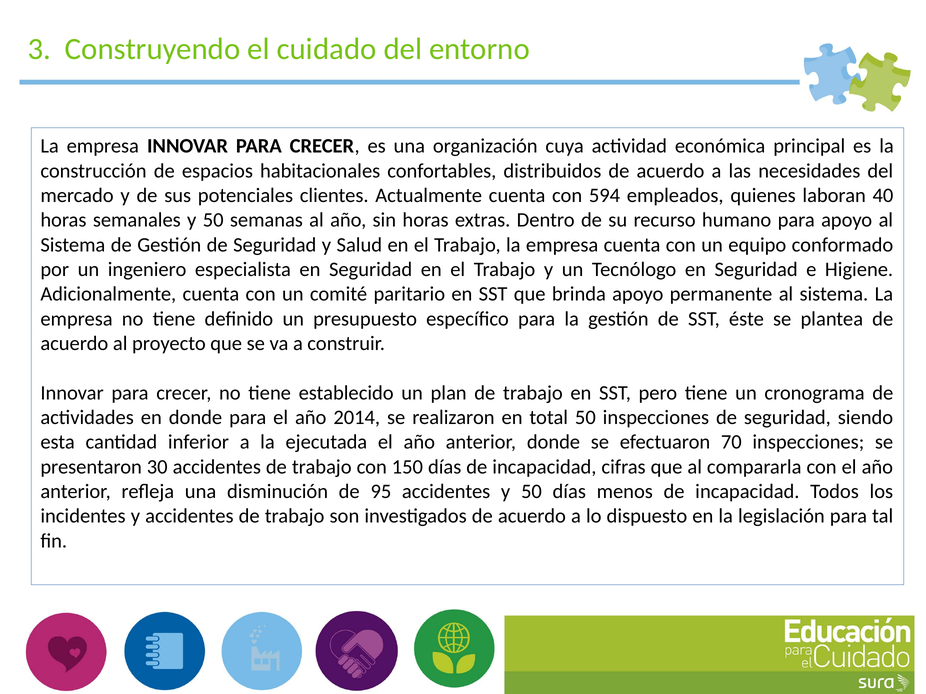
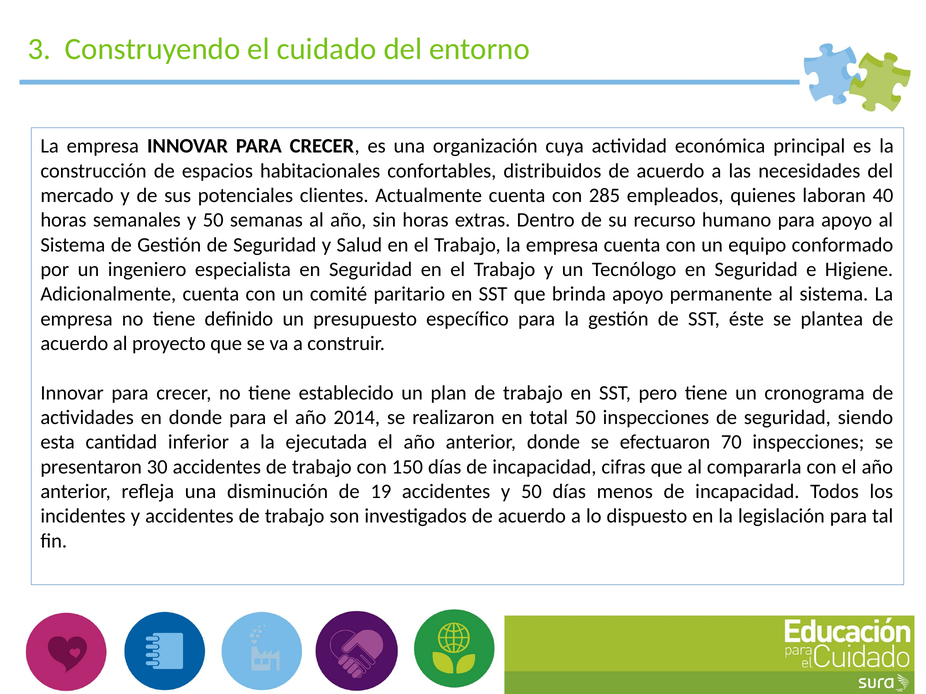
594: 594 -> 285 (604, 196)
95: 95 -> 19 (381, 492)
